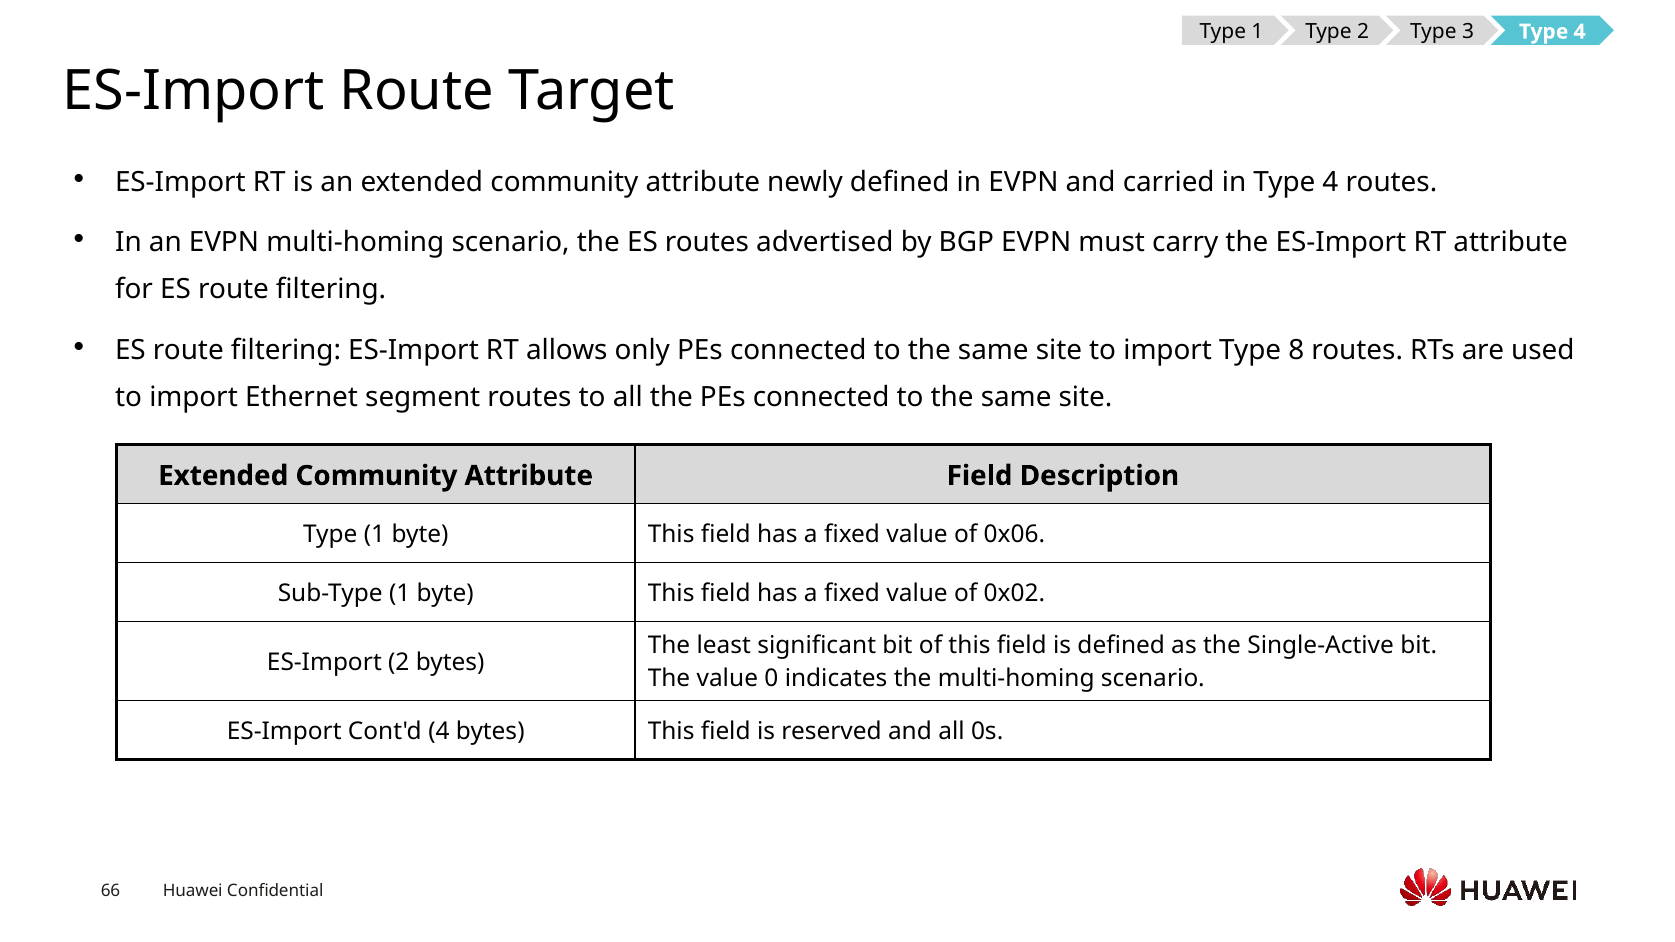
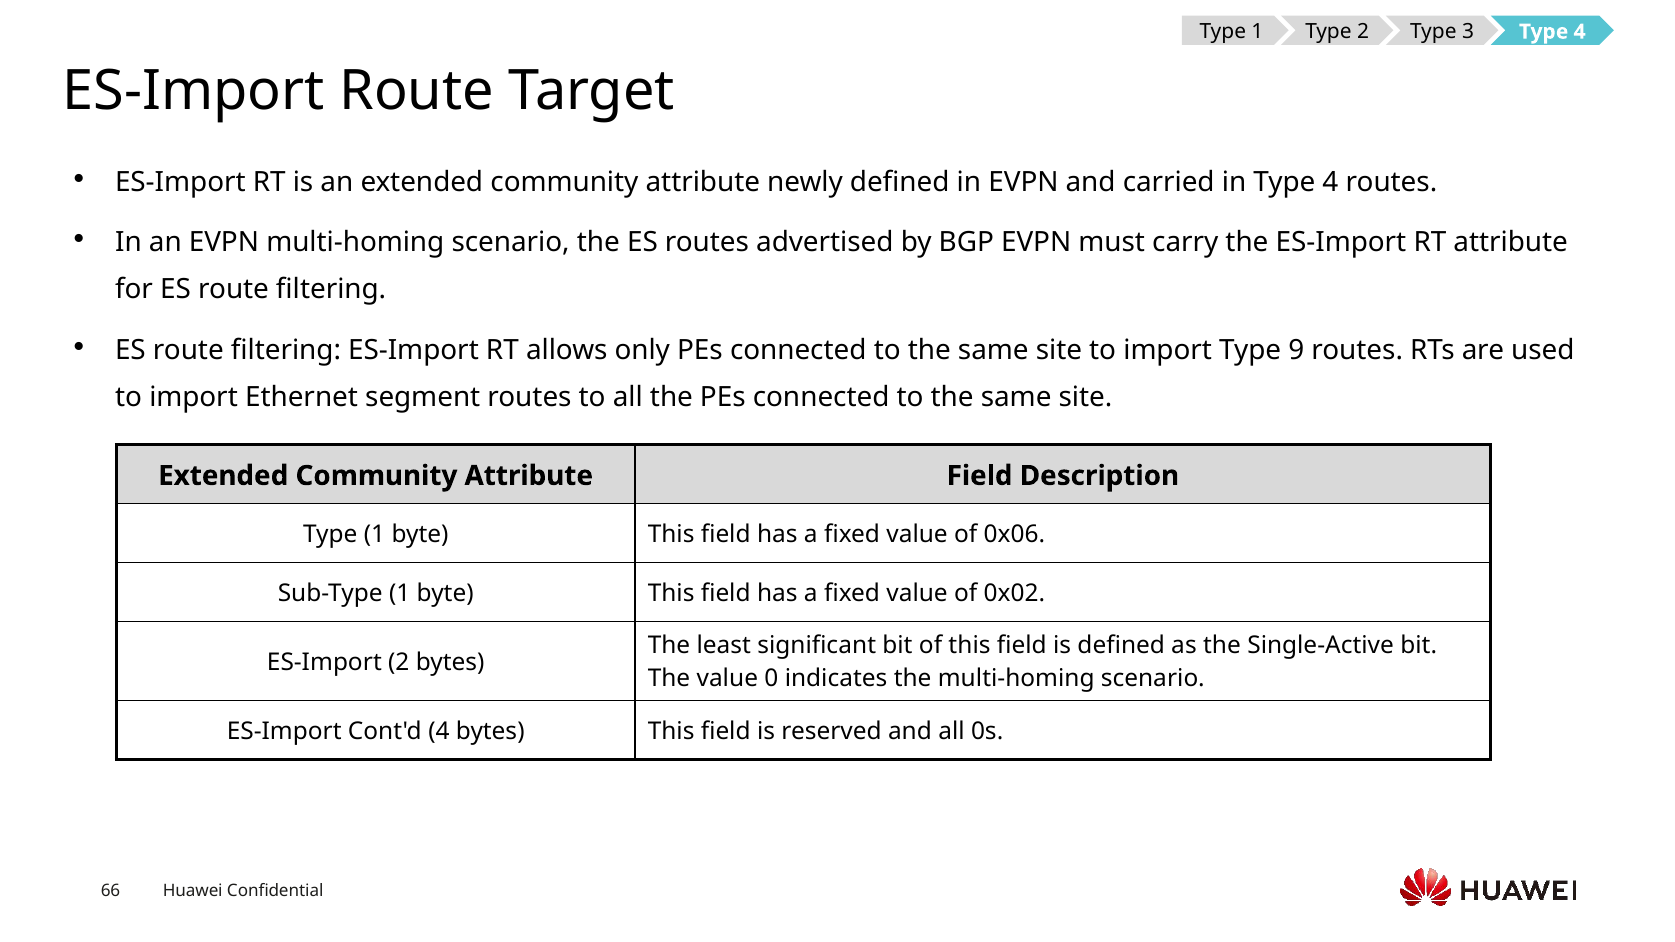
8: 8 -> 9 (1296, 350)
